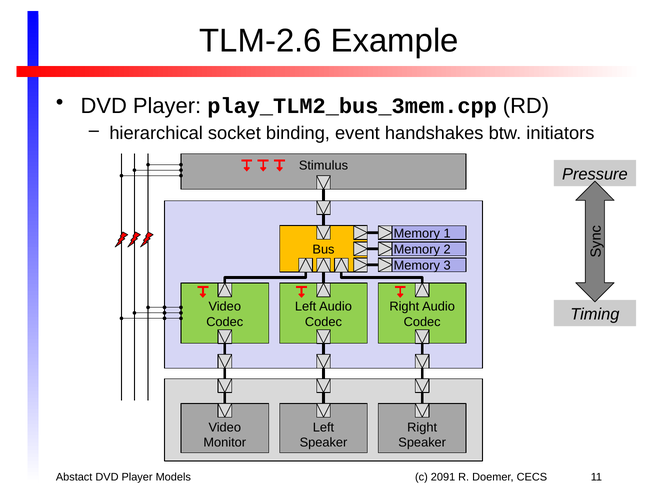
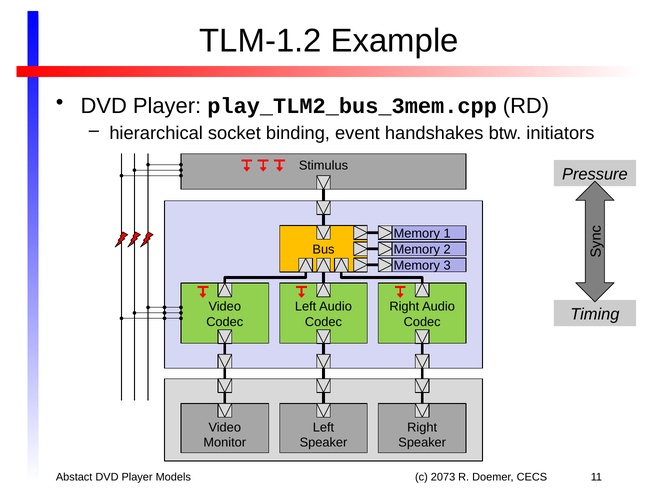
TLM-2.6: TLM-2.6 -> TLM-1.2 (261, 41)
2091: 2091 -> 2073 (443, 477)
